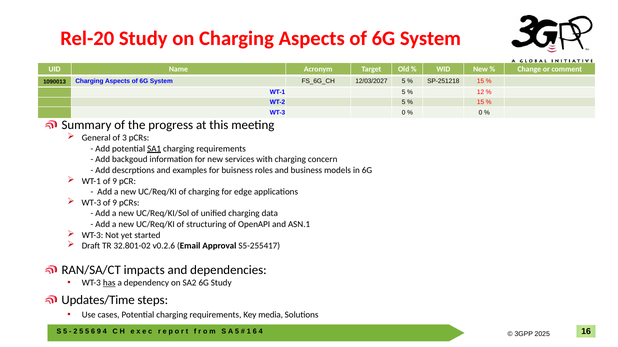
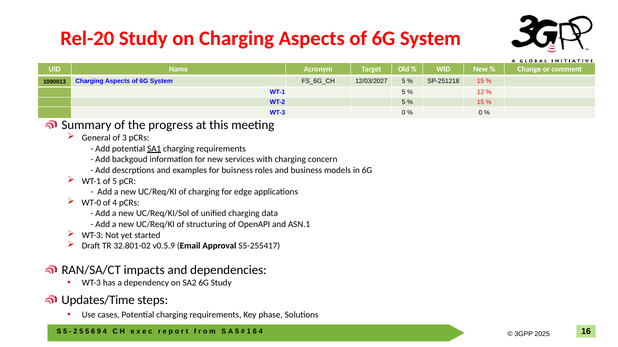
WT-1 of 9: 9 -> 5 (115, 181)
WT-3: WT-3 -> WT-0 (91, 203)
9: 9 -> 4 (115, 203)
v0.2.6: v0.2.6 -> v0.5.9 (164, 246)
has underline: present -> none (109, 283)
media: media -> phase (271, 315)
